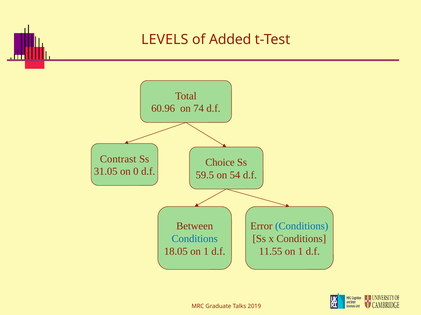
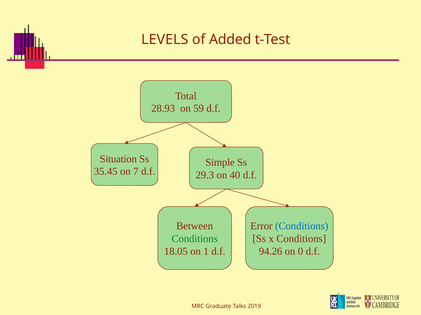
60.96: 60.96 -> 28.93 (163, 109)
74: 74 -> 59 (199, 109)
Contrast: Contrast -> Situation (118, 159)
Choice: Choice -> Simple (220, 163)
31.05: 31.05 -> 35.45 (106, 172)
0: 0 -> 7 (136, 172)
59.5: 59.5 -> 29.3 (205, 175)
54: 54 -> 40 (235, 175)
Conditions colour: blue -> green (195, 239)
11.55: 11.55 -> 94.26 (271, 252)
1: 1 -> 0 (301, 252)
